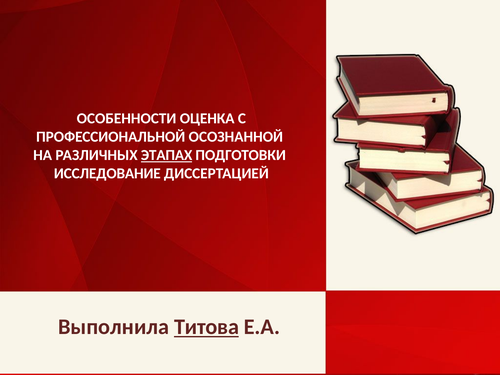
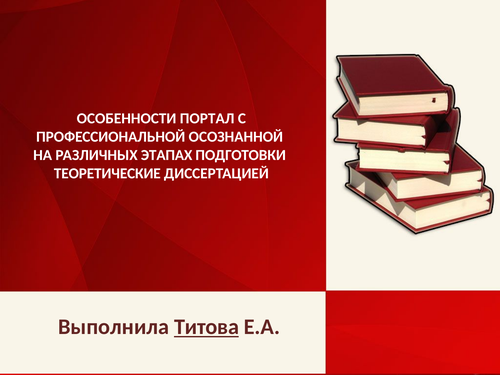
ОЦЕНКА: ОЦЕНКА -> ПОРТАЛ (207, 119)
ЭТАПАХ underline: present -> none (167, 155)
ИССЛЕДОВАНИЕ: ИССЛЕДОВАНИЕ -> ТЕОРЕТИЧЕСКИЕ (107, 174)
